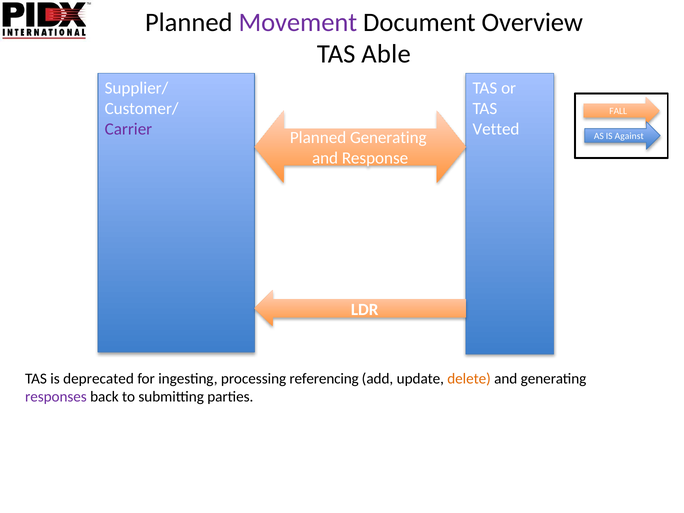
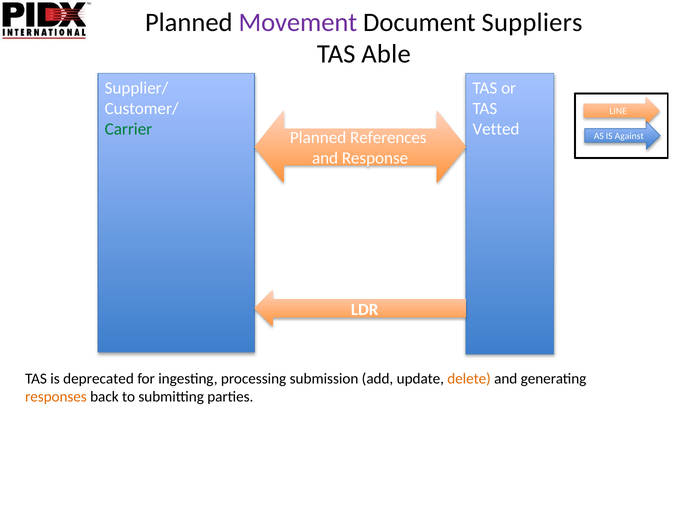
Overview: Overview -> Suppliers (532, 22)
FALL: FALL -> LINE (618, 111)
Carrier colour: purple -> green (128, 129)
Planned Generating: Generating -> References (388, 138)
referencing: referencing -> submission (324, 379)
responses colour: purple -> orange (56, 397)
